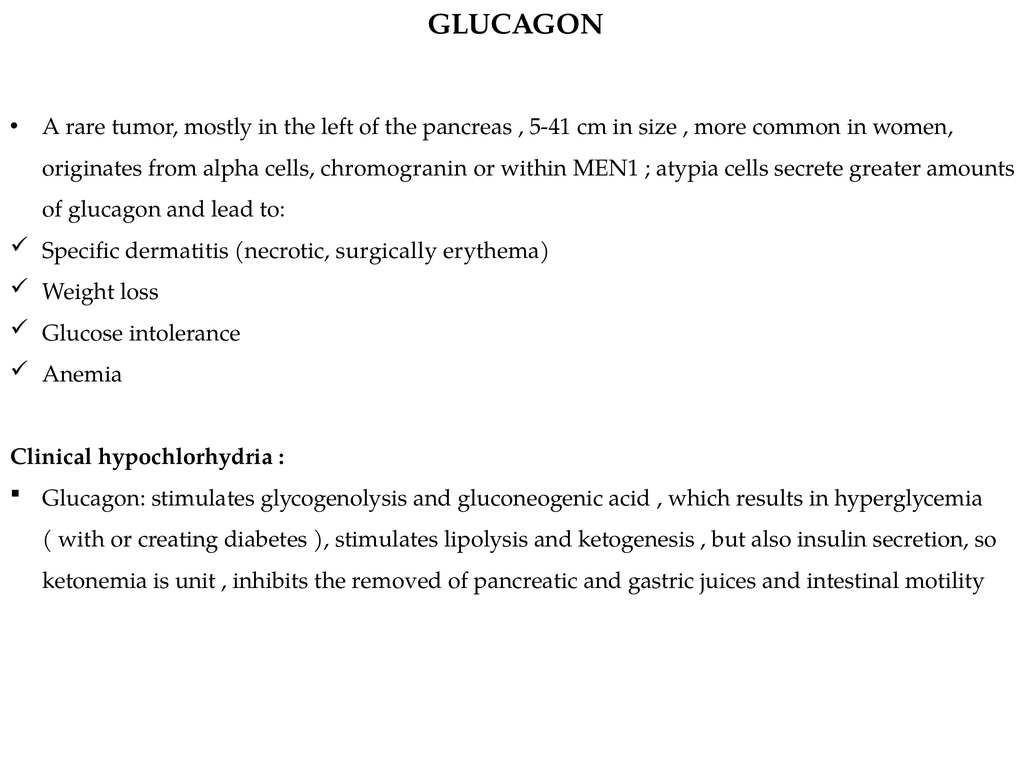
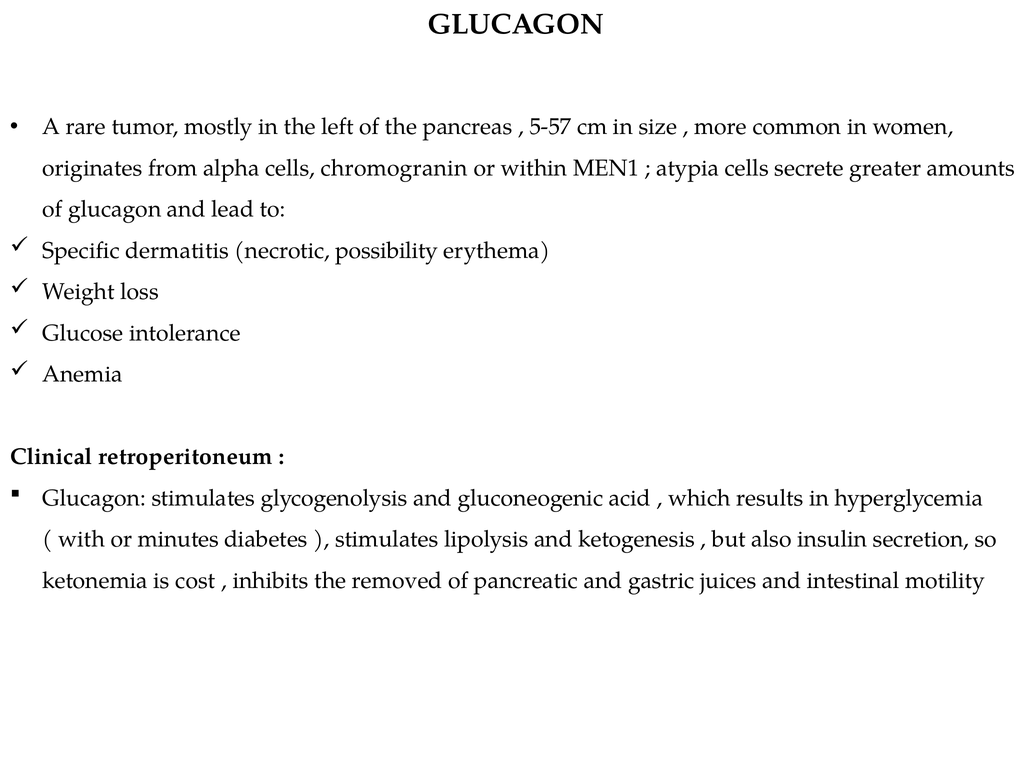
5-41: 5-41 -> 5-57 (550, 127)
surgically: surgically -> possibility (387, 251)
hypochlorhydria: hypochlorhydria -> retroperitoneum (185, 457)
creating: creating -> minutes (178, 539)
unit: unit -> cost (195, 580)
